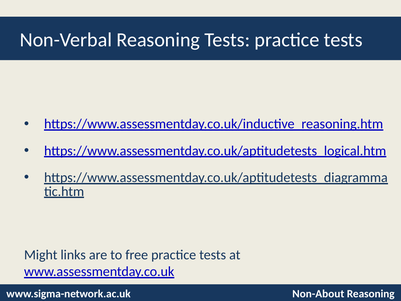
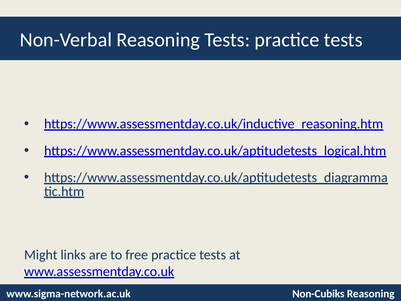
Non-About: Non-About -> Non-Cubiks (318, 293)
